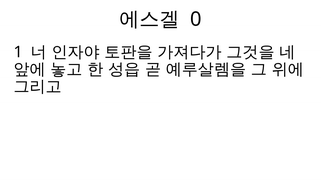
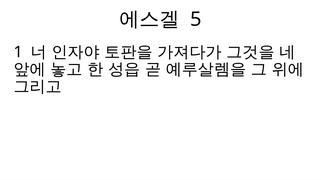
0: 0 -> 5 (196, 19)
